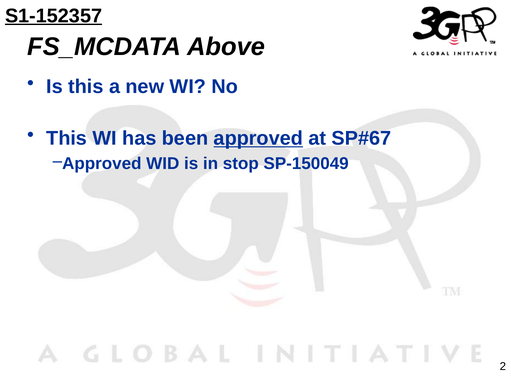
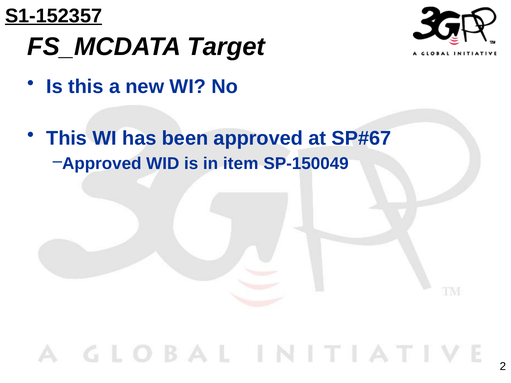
Above: Above -> Target (226, 47)
approved underline: present -> none (258, 138)
stop: stop -> item (241, 164)
